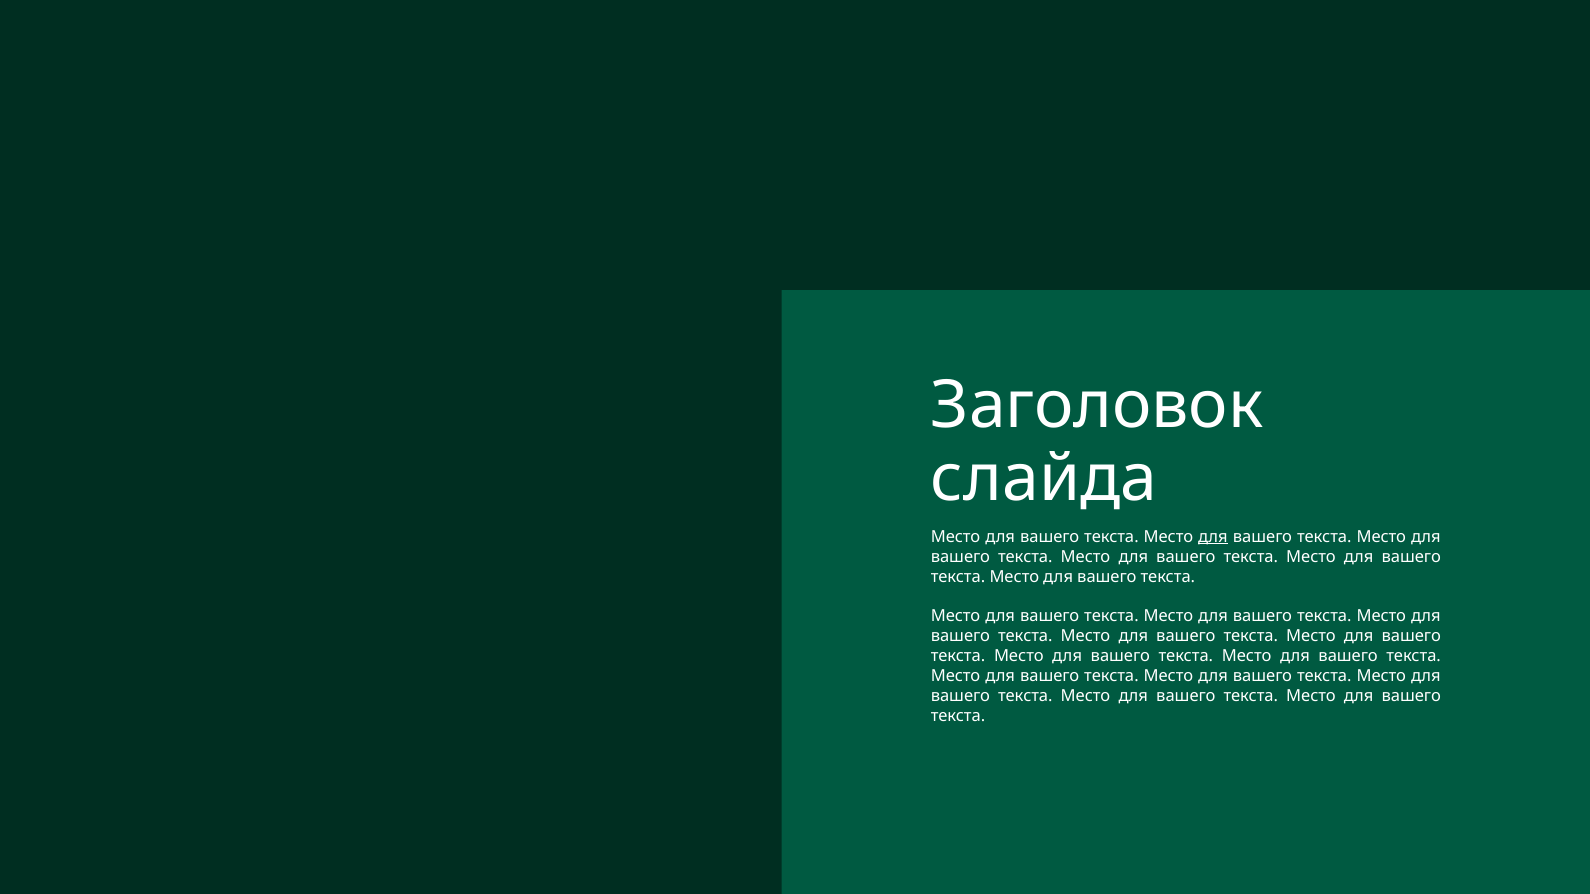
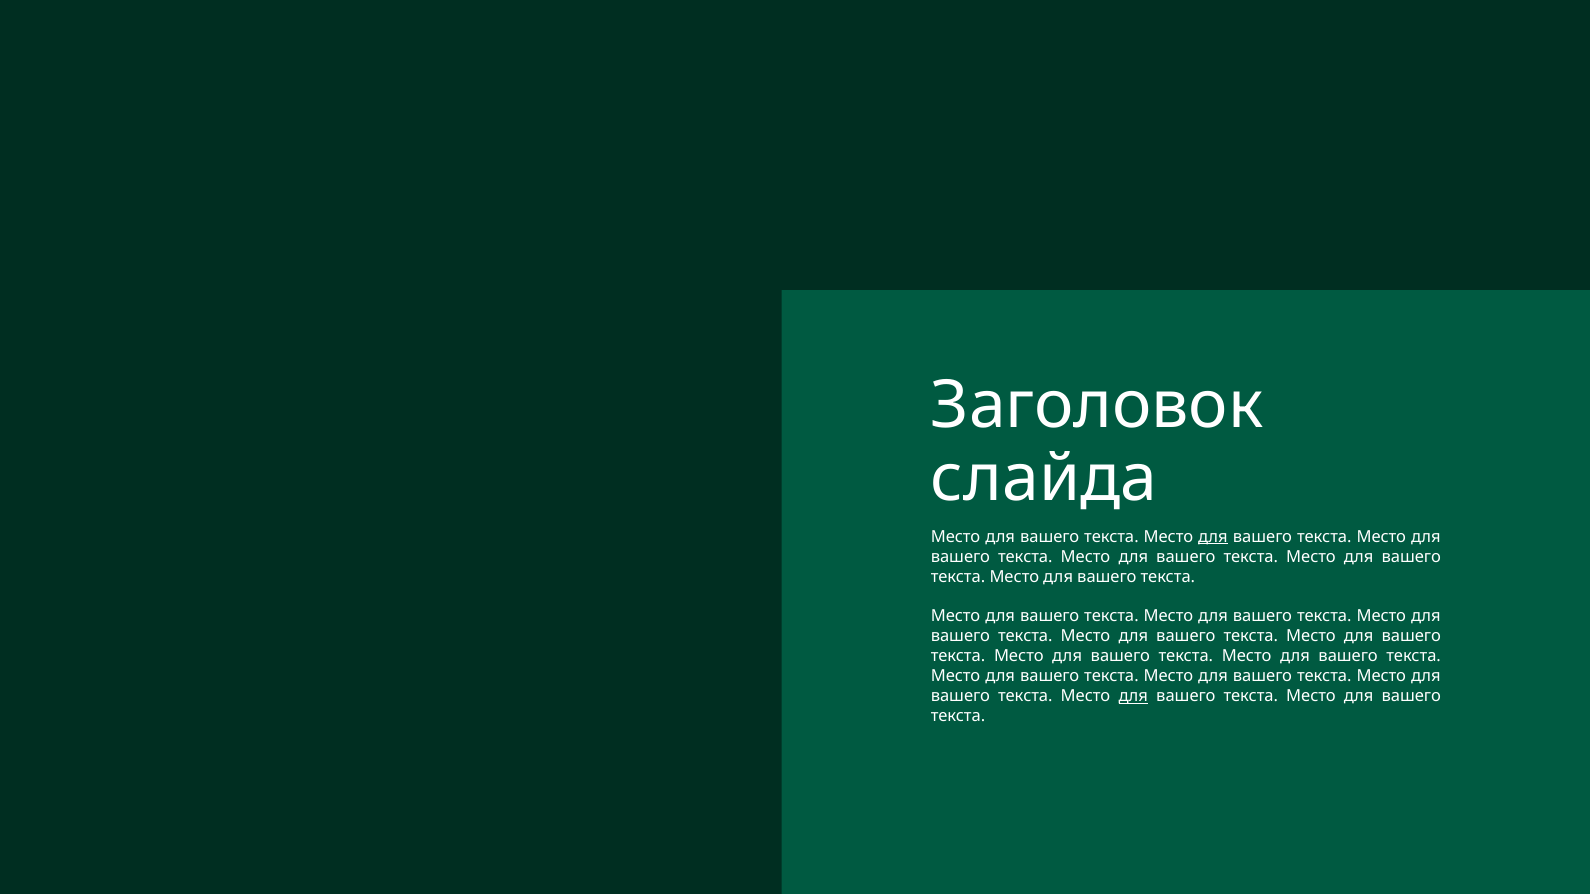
для underline: none -> present (1133, 696)
